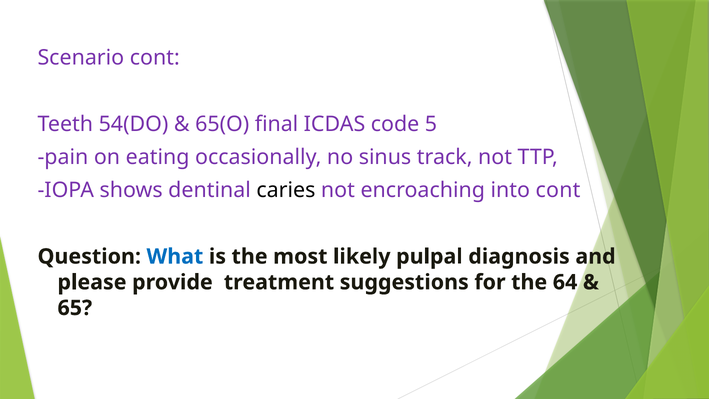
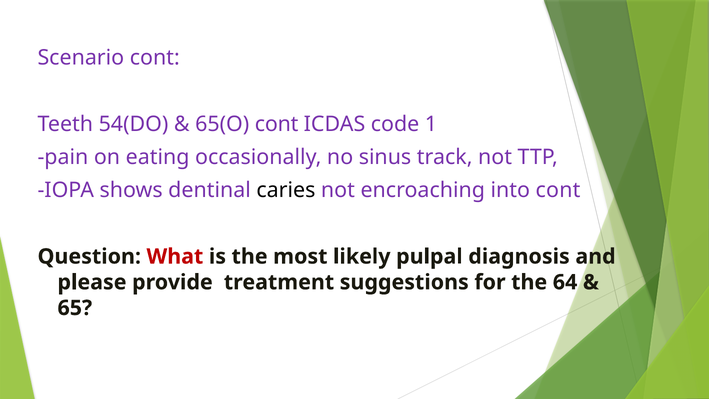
65(O final: final -> cont (277, 124)
5: 5 -> 1 (431, 124)
What colour: blue -> red (175, 256)
